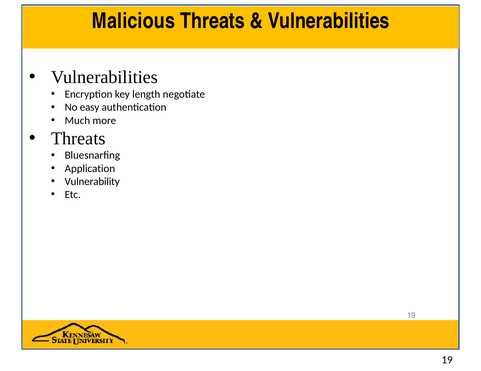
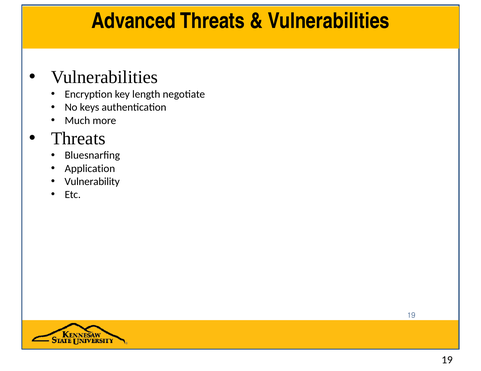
Malicious: Malicious -> Advanced (134, 21)
easy: easy -> keys (90, 108)
